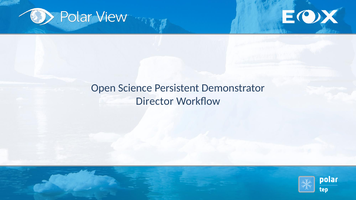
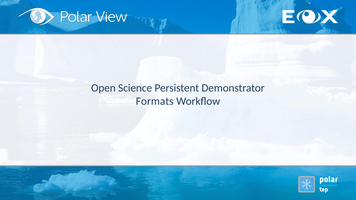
Director: Director -> Formats (155, 101)
